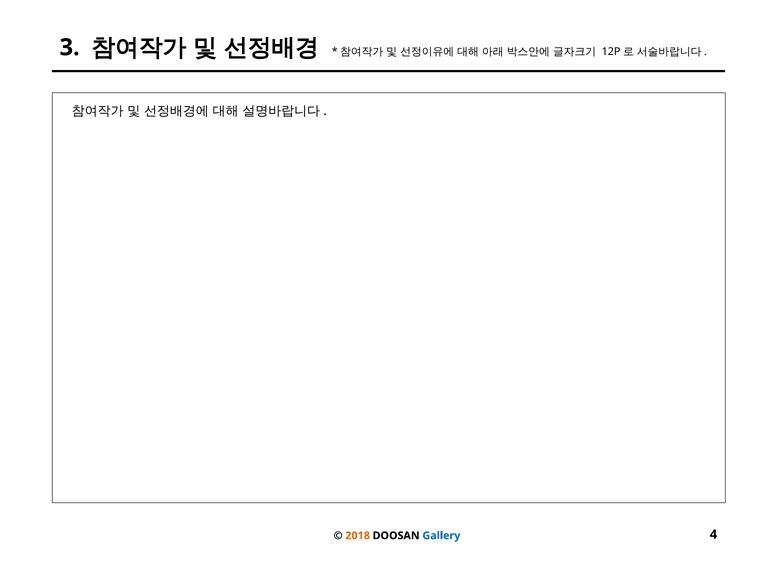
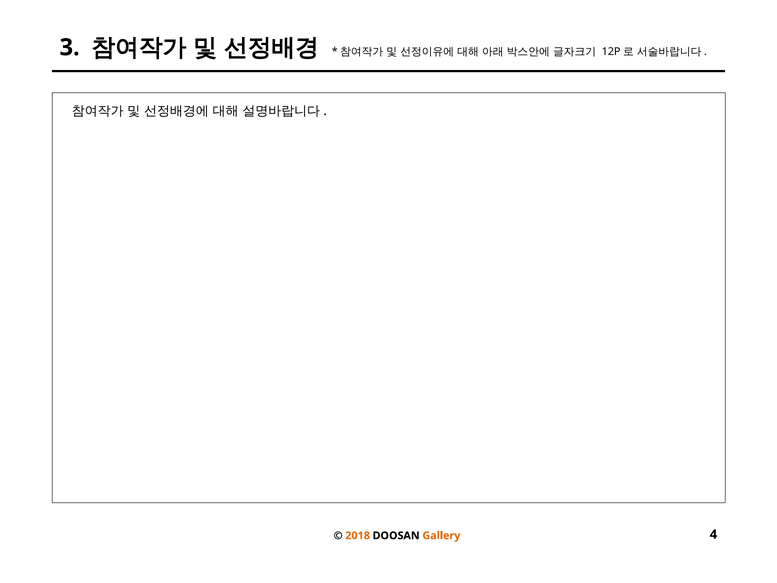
Gallery colour: blue -> orange (441, 535)
